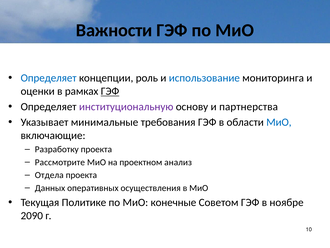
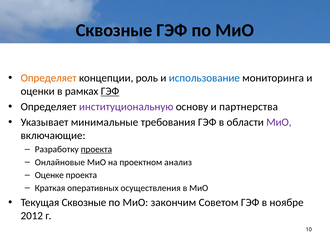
Важности: Важности -> Сквозные (114, 30)
Определяет colour: blue -> orange (49, 78)
МиО colour: blue -> purple (279, 122)
проекта underline: none -> present (96, 149)
Рассмотрите: Рассмотрите -> Онлайновые (60, 162)
Отдела: Отдела -> Оценке (49, 175)
Данных: Данных -> Краткая (50, 188)
Текущая Политике: Политике -> Сквозные (84, 202)
конечные: конечные -> закончим (173, 202)
2090: 2090 -> 2012 (32, 215)
